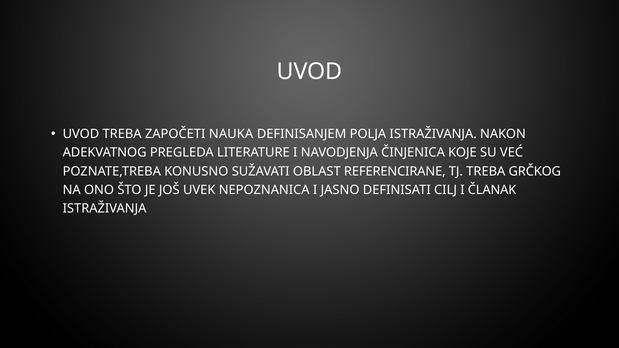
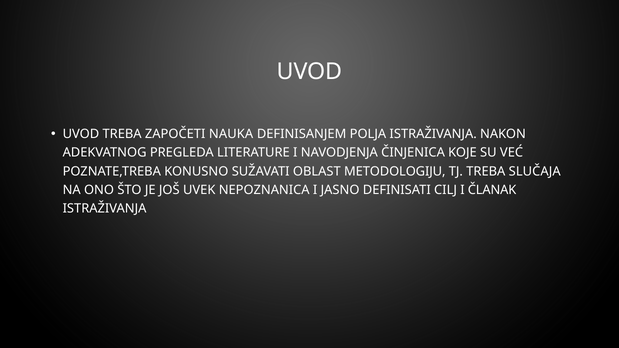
REFERENCIRANE: REFERENCIRANE -> METODOLOGIJU (395, 171)
GRČKOG: GRČKOG -> SLUČAJA (535, 171)
